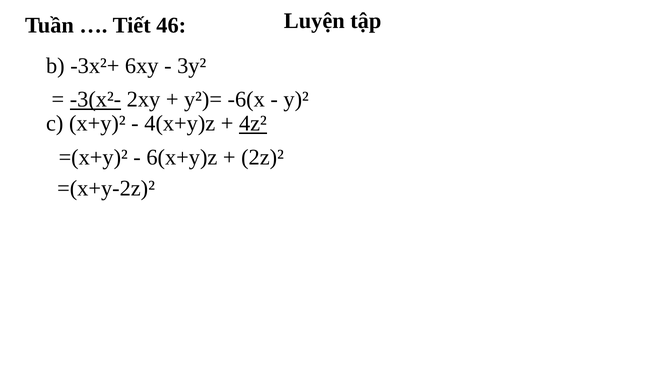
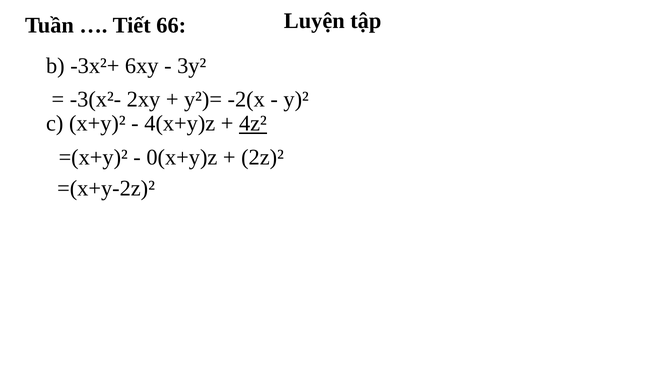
46: 46 -> 66 (171, 26)
-3(x²- underline: present -> none (95, 100)
-6(x: -6(x -> -2(x (246, 100)
6(x+y)z: 6(x+y)z -> 0(x+y)z (182, 158)
